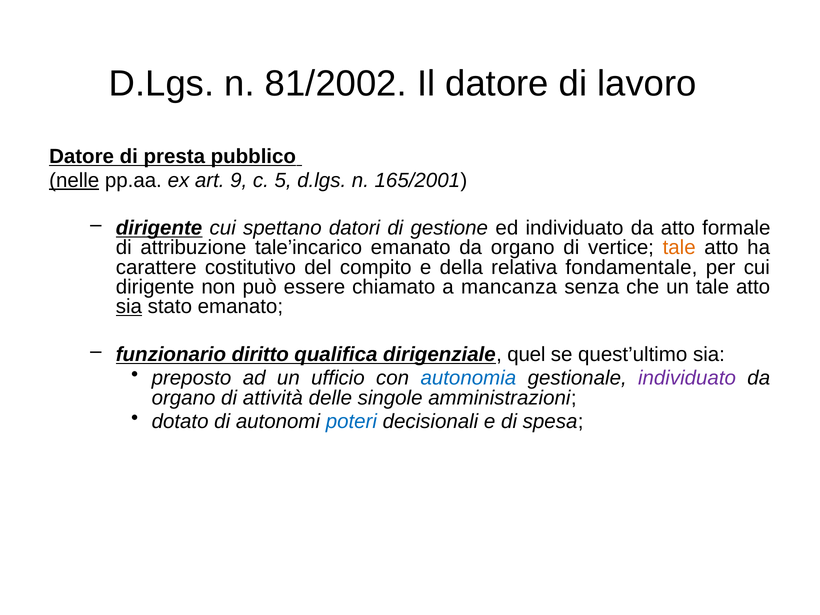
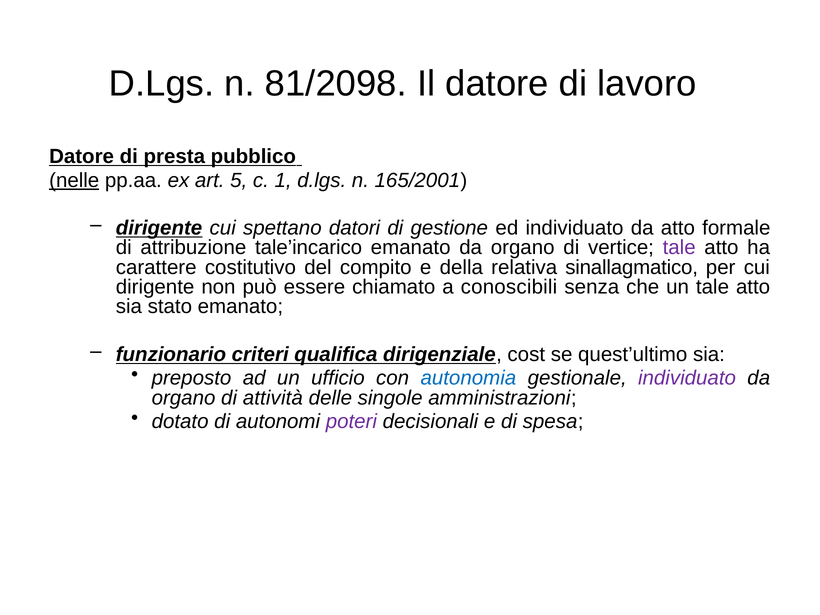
81/2002: 81/2002 -> 81/2098 (336, 84)
9: 9 -> 5 (239, 180)
5: 5 -> 1 (283, 180)
tale colour: orange -> purple (679, 248)
fondamentale: fondamentale -> sinallagmatico (632, 267)
mancanza: mancanza -> conoscibili (509, 287)
sia underline: present -> none (129, 307)
diritto: diritto -> criteri (260, 354)
quel: quel -> cost (526, 354)
poteri colour: blue -> purple (351, 422)
